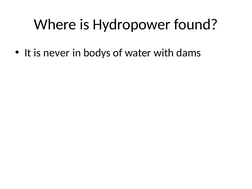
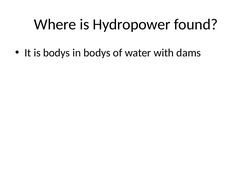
is never: never -> bodys (57, 53)
